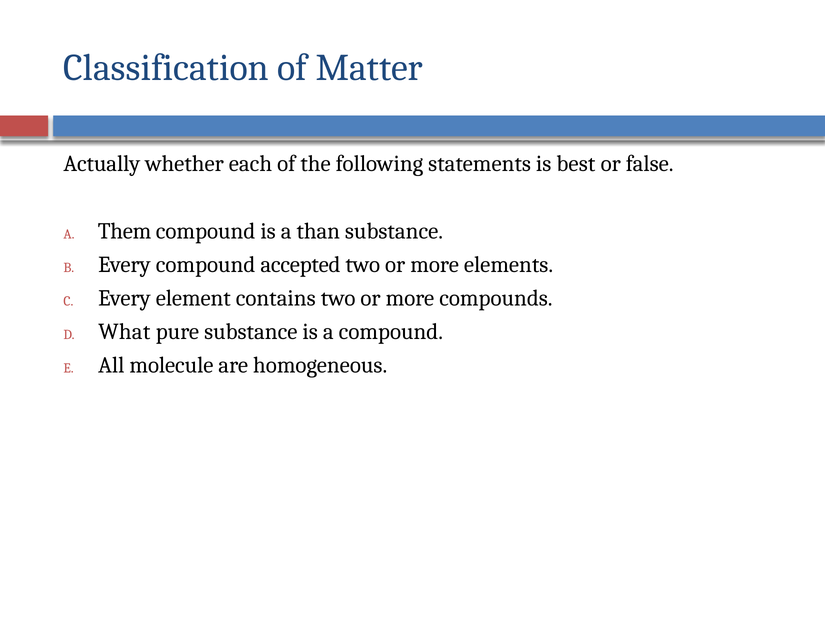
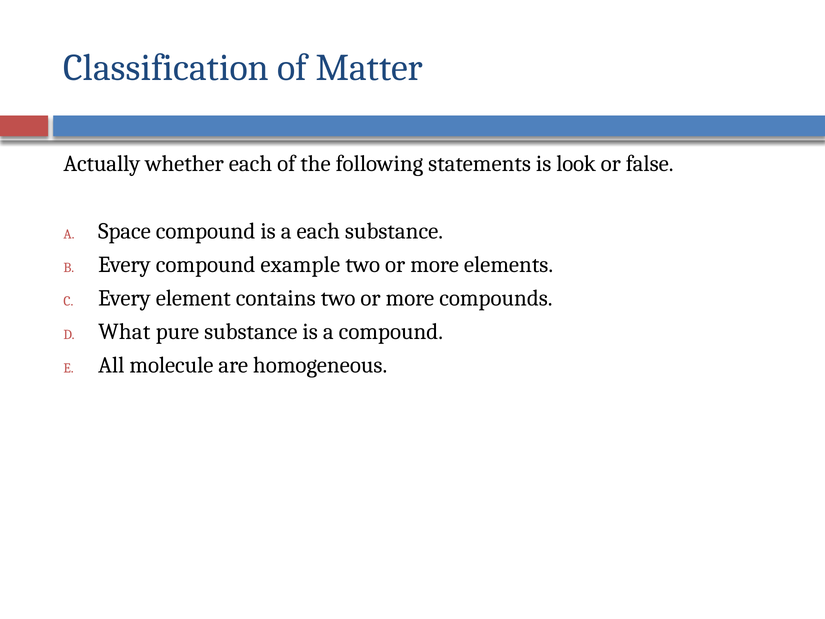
best: best -> look (576, 164)
Them: Them -> Space (124, 231)
a than: than -> each (318, 231)
accepted: accepted -> example (300, 264)
